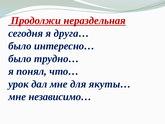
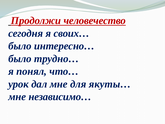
нераздельная: нераздельная -> человечество (95, 21)
друга…: друга… -> своих… (72, 33)
